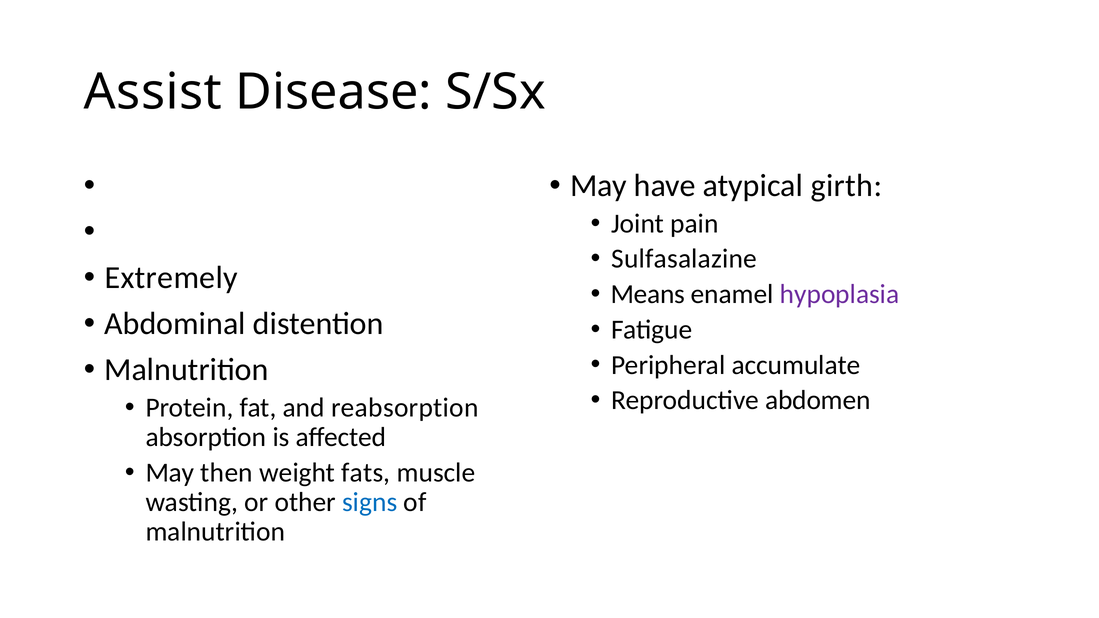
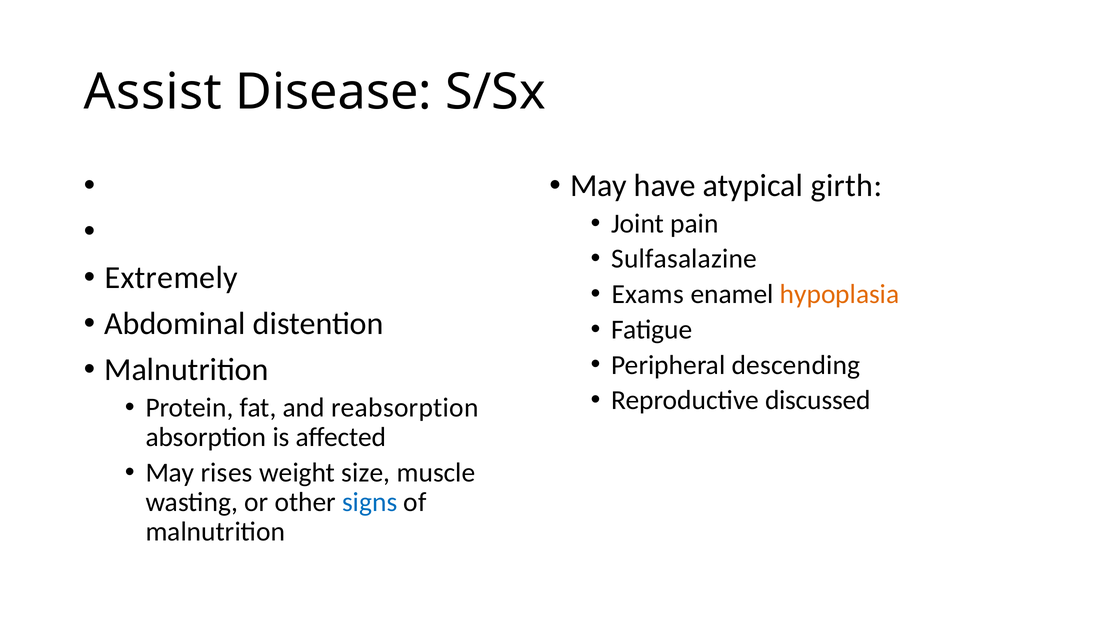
Means: Means -> Exams (648, 294)
hypoplasia colour: purple -> orange (840, 294)
accumulate: accumulate -> descending (796, 365)
abdomen: abdomen -> discussed (818, 400)
then: then -> rises (227, 473)
fats: fats -> size (366, 473)
